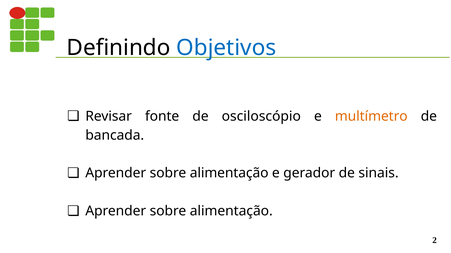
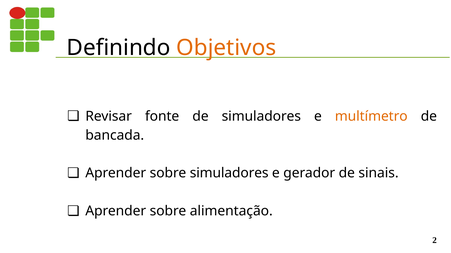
Objetivos colour: blue -> orange (226, 48)
de osciloscópio: osciloscópio -> simuladores (261, 117)
alimentação: alimentação -> simuladores (229, 174)
